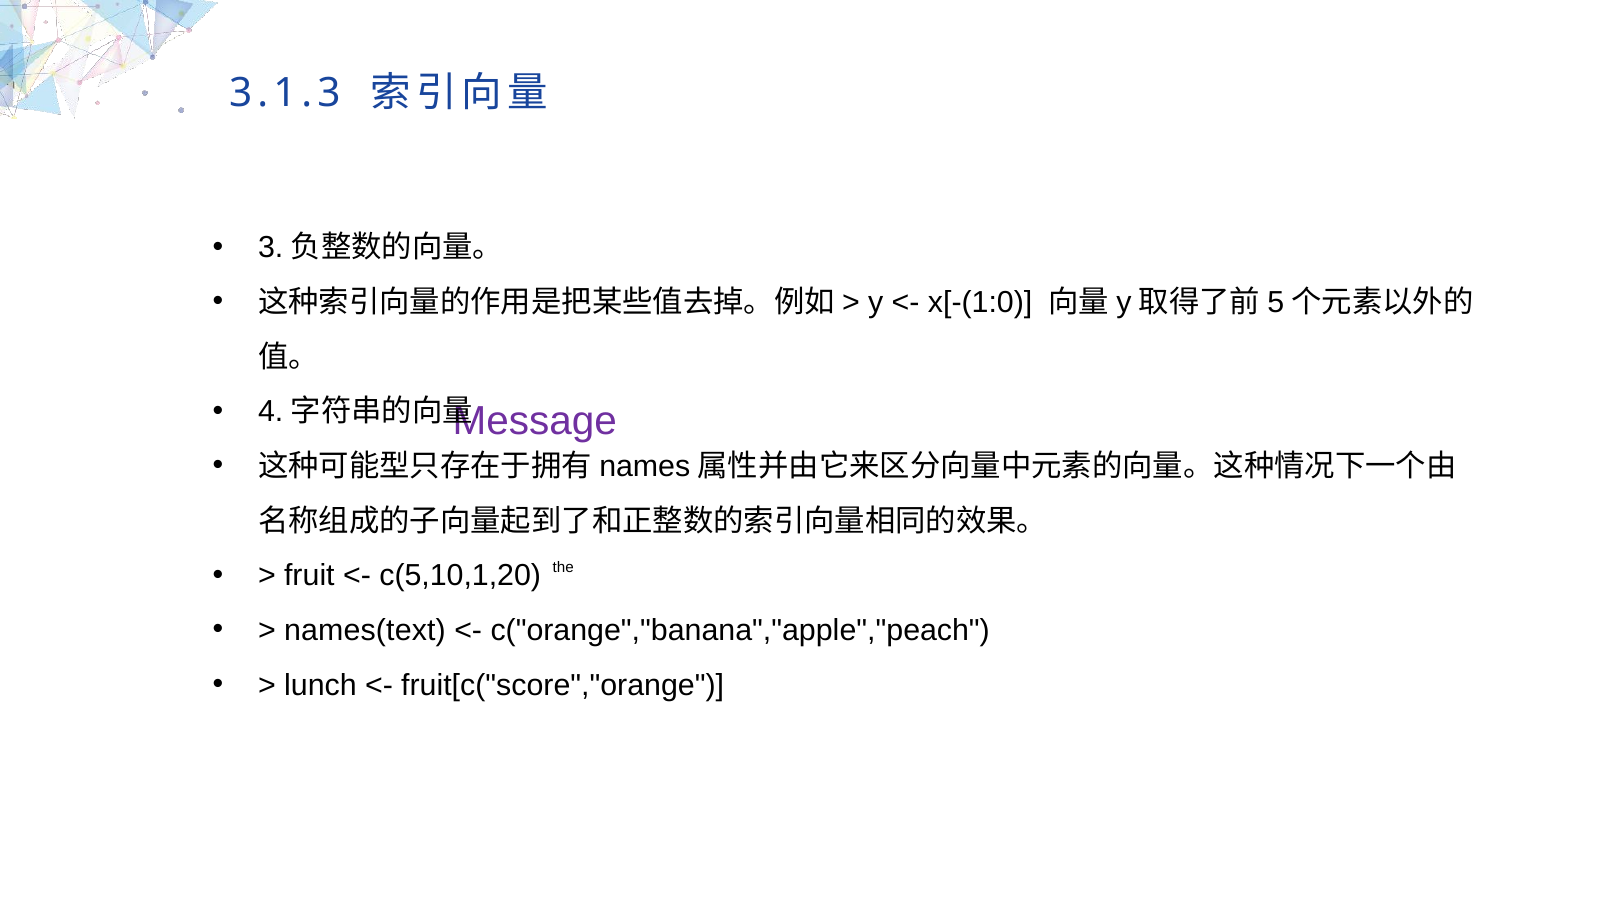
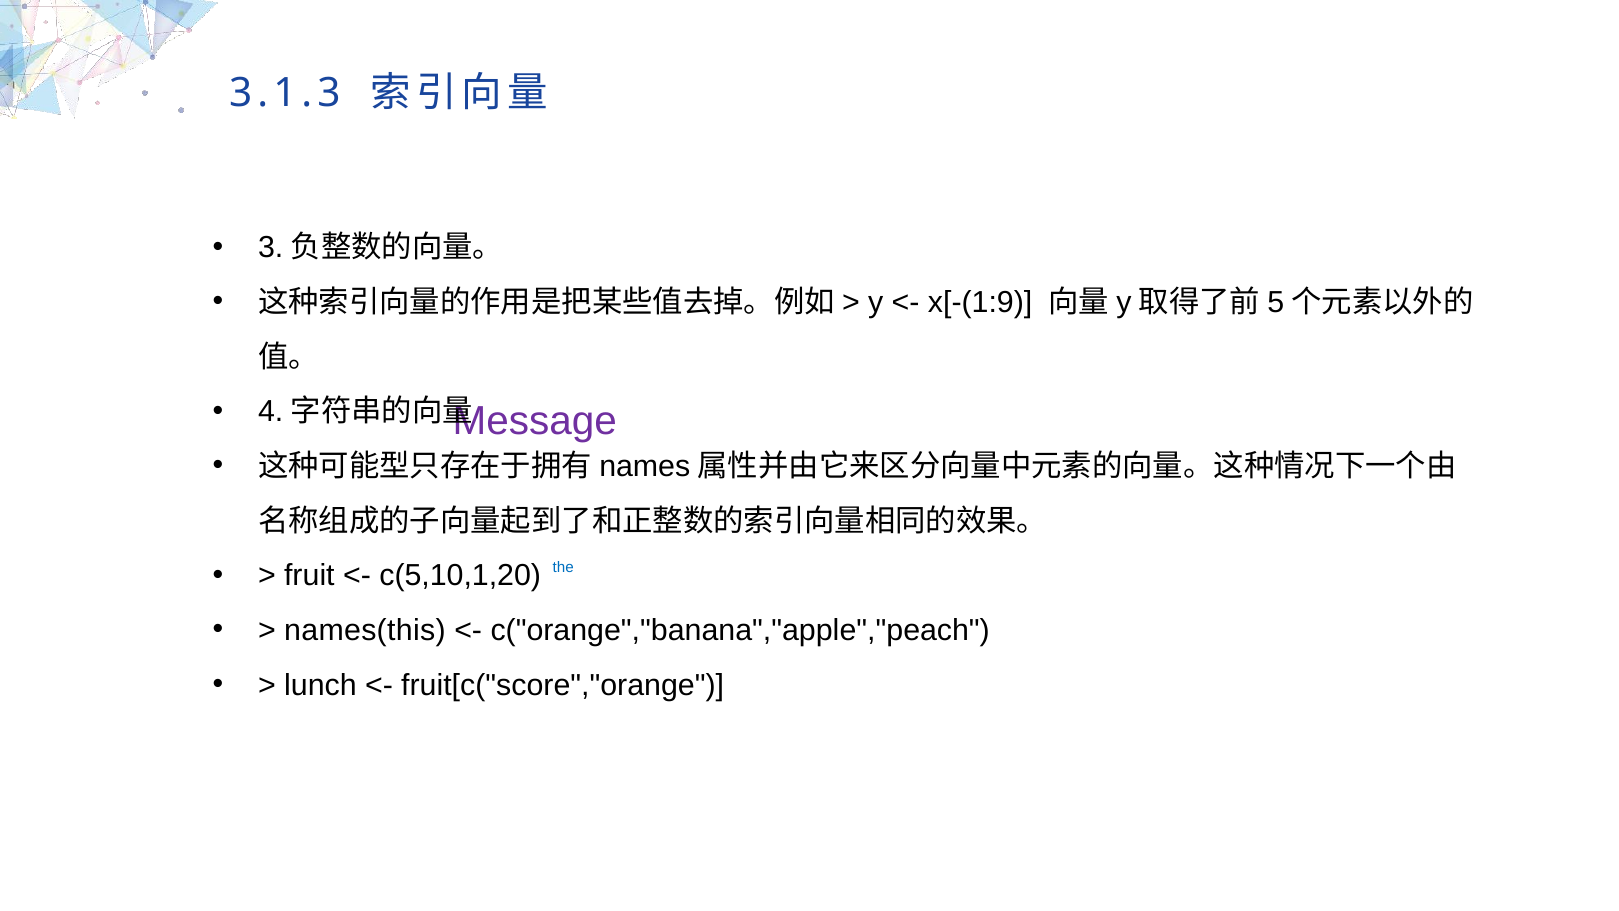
x[-(1:0: x[-(1:0 -> x[-(1:9 (980, 302)
the colour: black -> blue (563, 568)
names(text: names(text -> names(this (365, 630)
